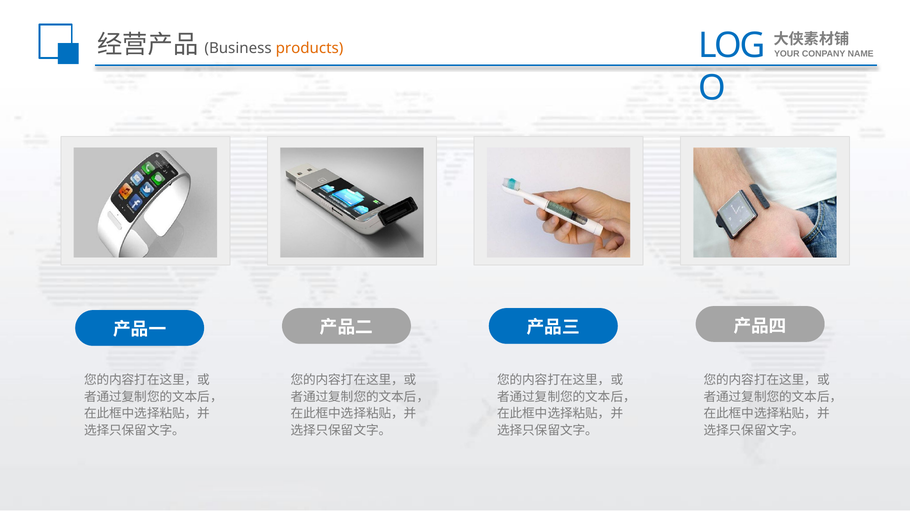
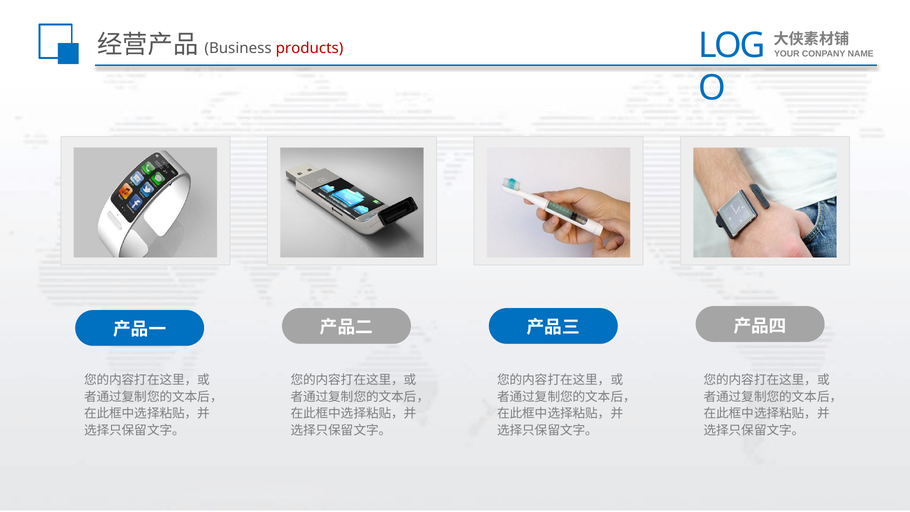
products colour: orange -> red (310, 48)
